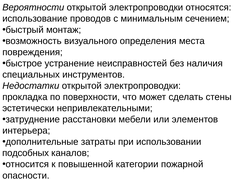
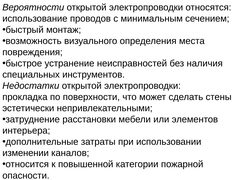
подсобных: подсобных -> изменении (26, 153)
